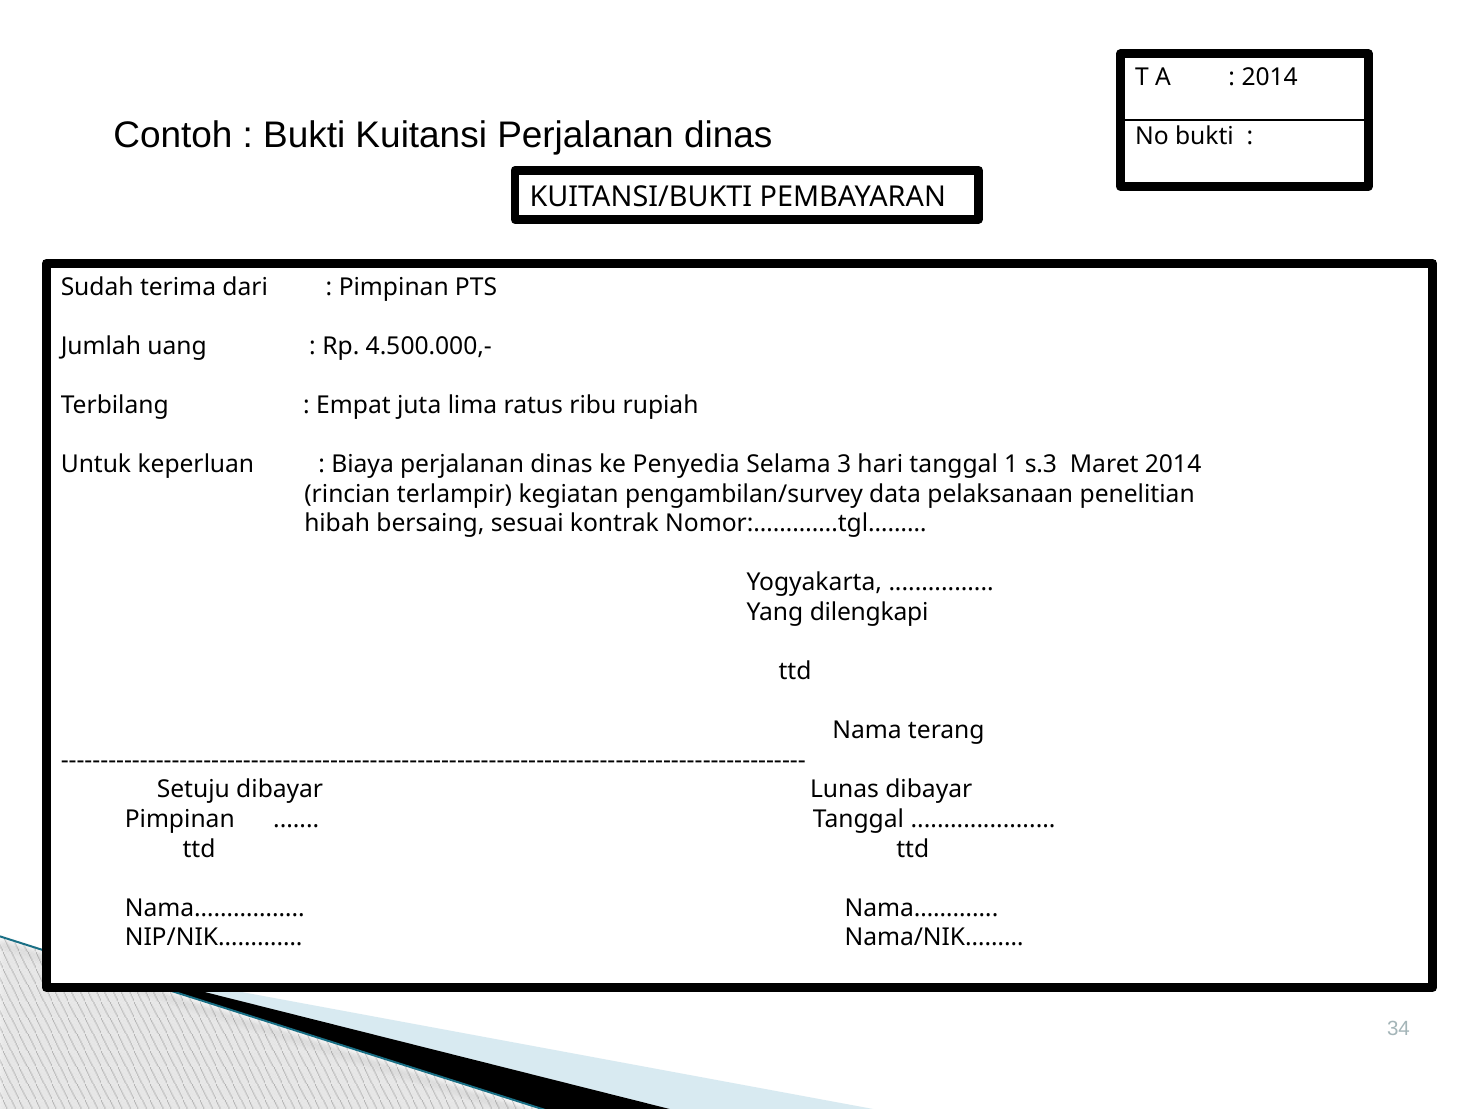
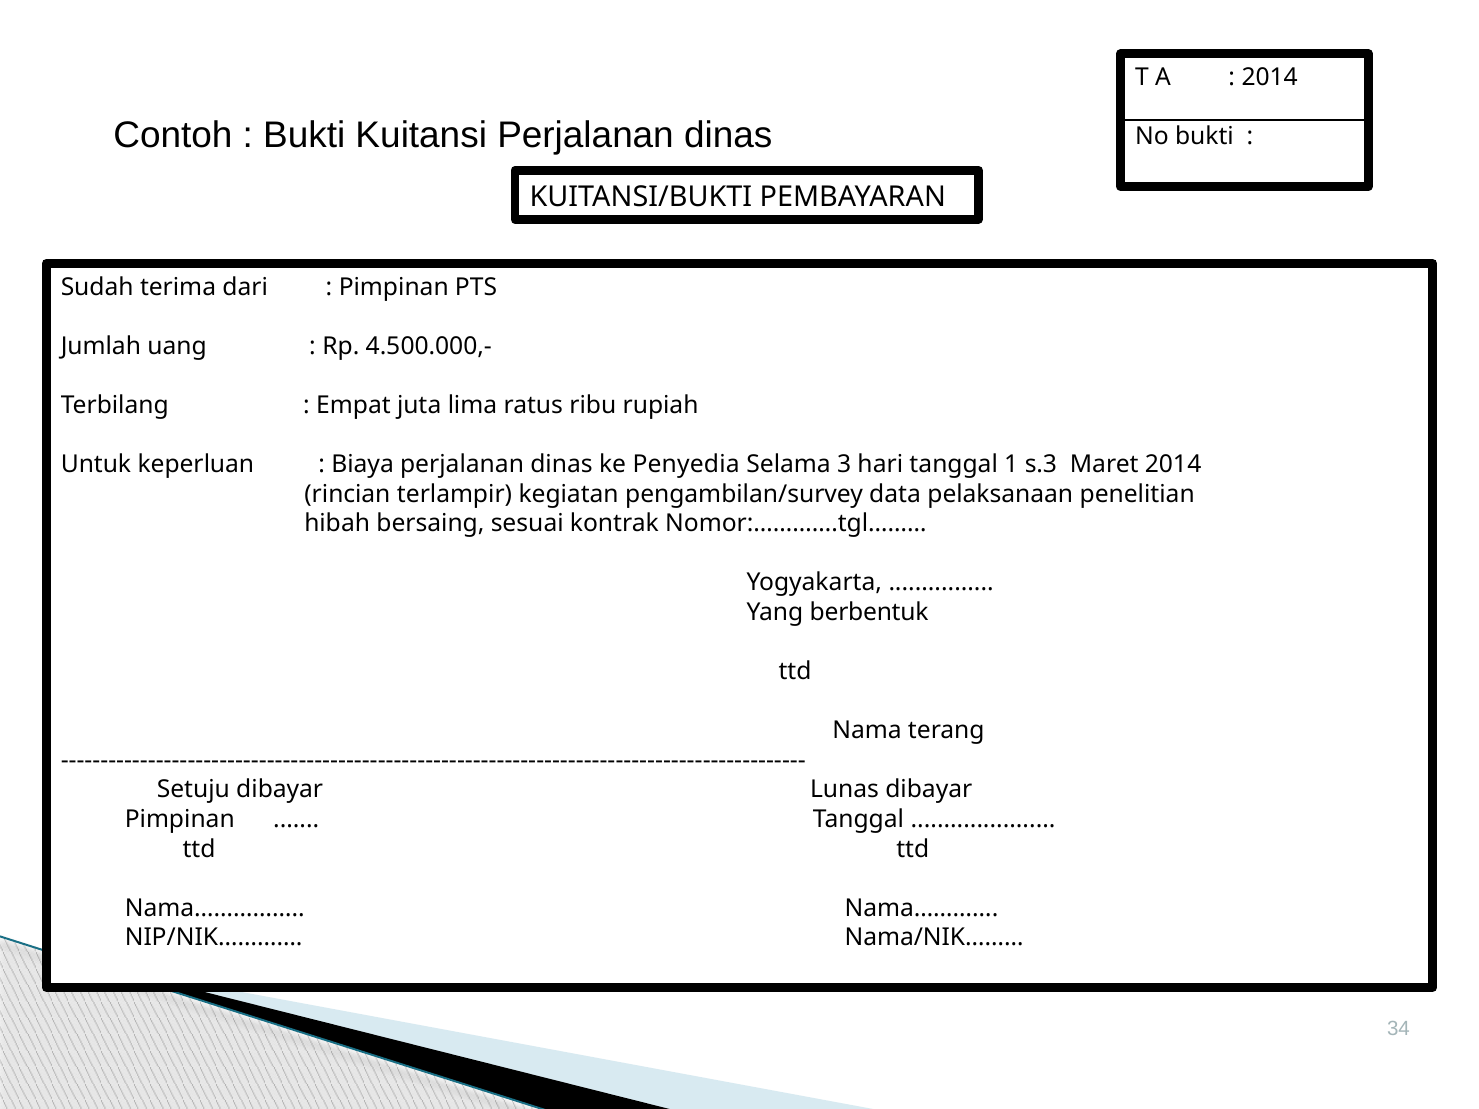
dilengkapi: dilengkapi -> berbentuk (869, 613)
